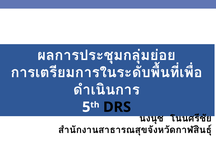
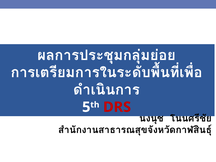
DRS colour: black -> red (117, 107)
